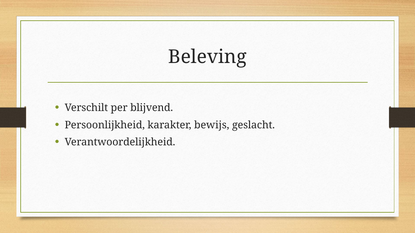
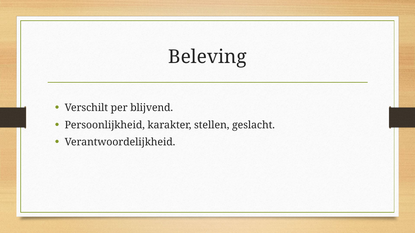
bewijs: bewijs -> stellen (212, 125)
